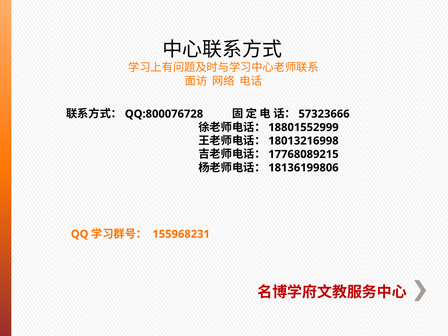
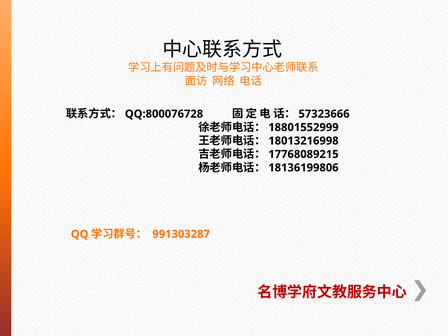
155968231: 155968231 -> 991303287 (181, 234)
